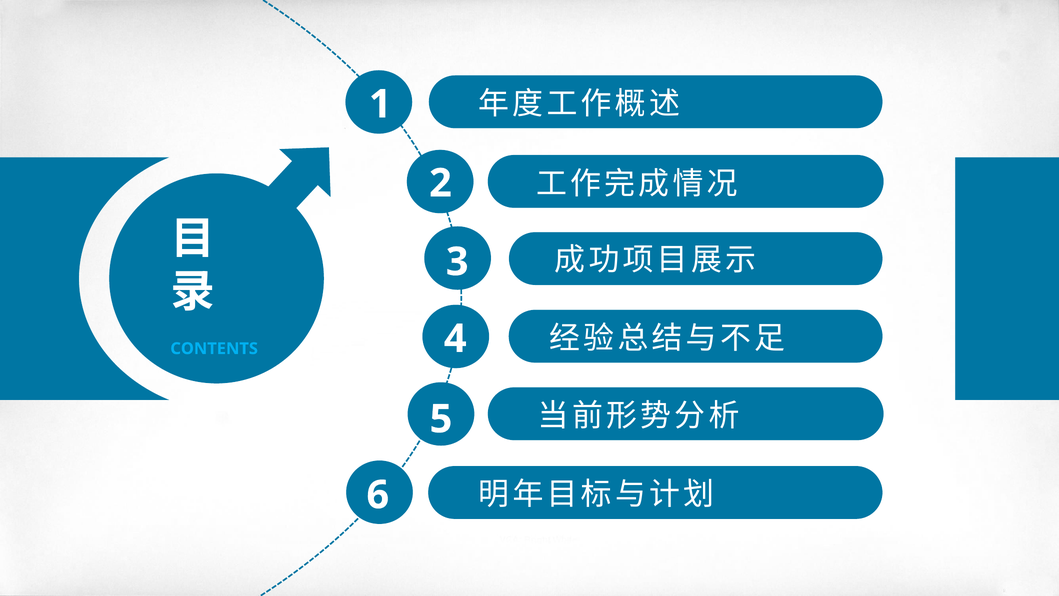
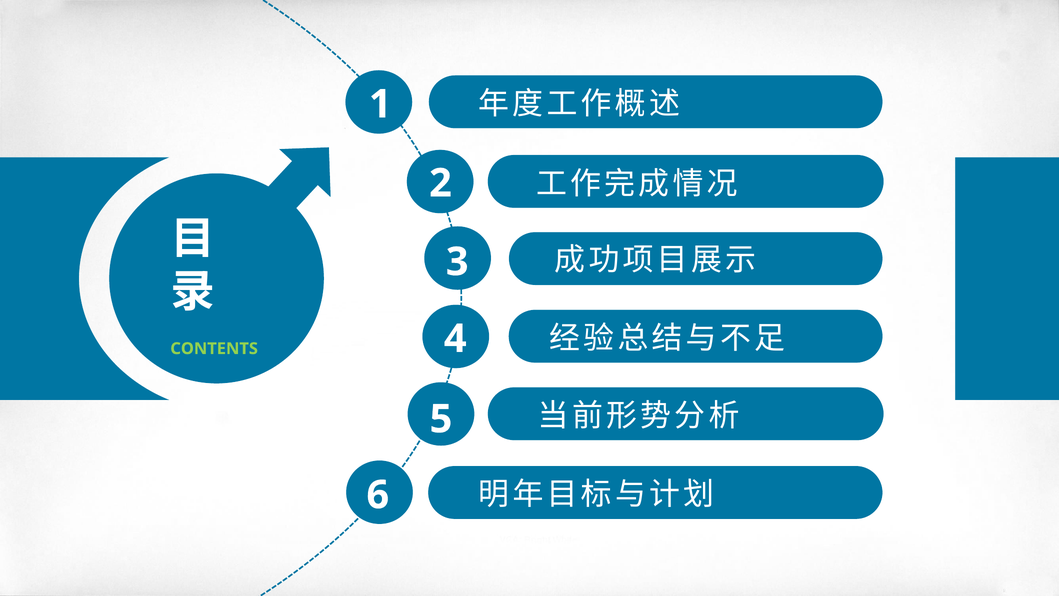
CONTENTS colour: light blue -> light green (214, 348)
